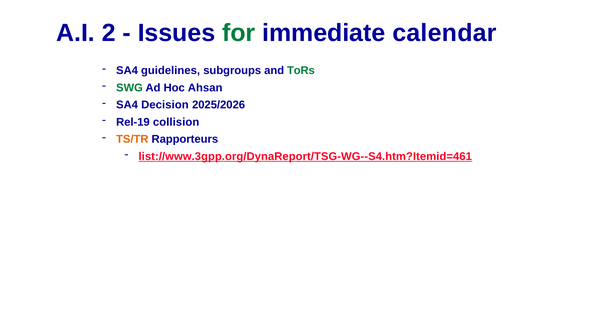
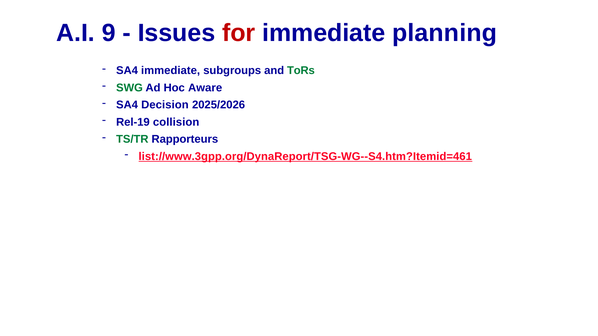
2: 2 -> 9 (109, 33)
for colour: green -> red (239, 33)
calendar: calendar -> planning (445, 33)
SA4 guidelines: guidelines -> immediate (171, 71)
Ahsan: Ahsan -> Aware (205, 88)
TS/TR colour: orange -> green (132, 139)
